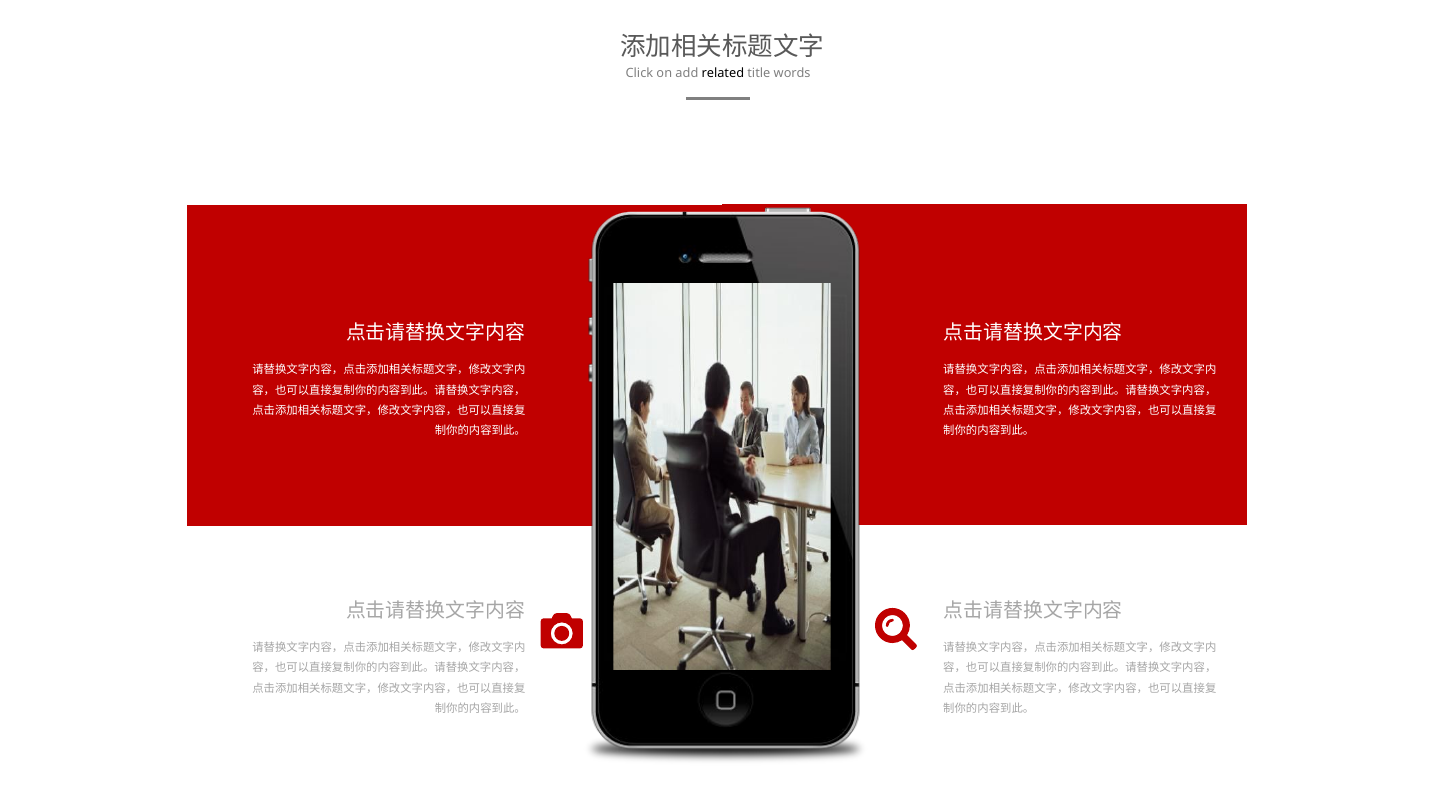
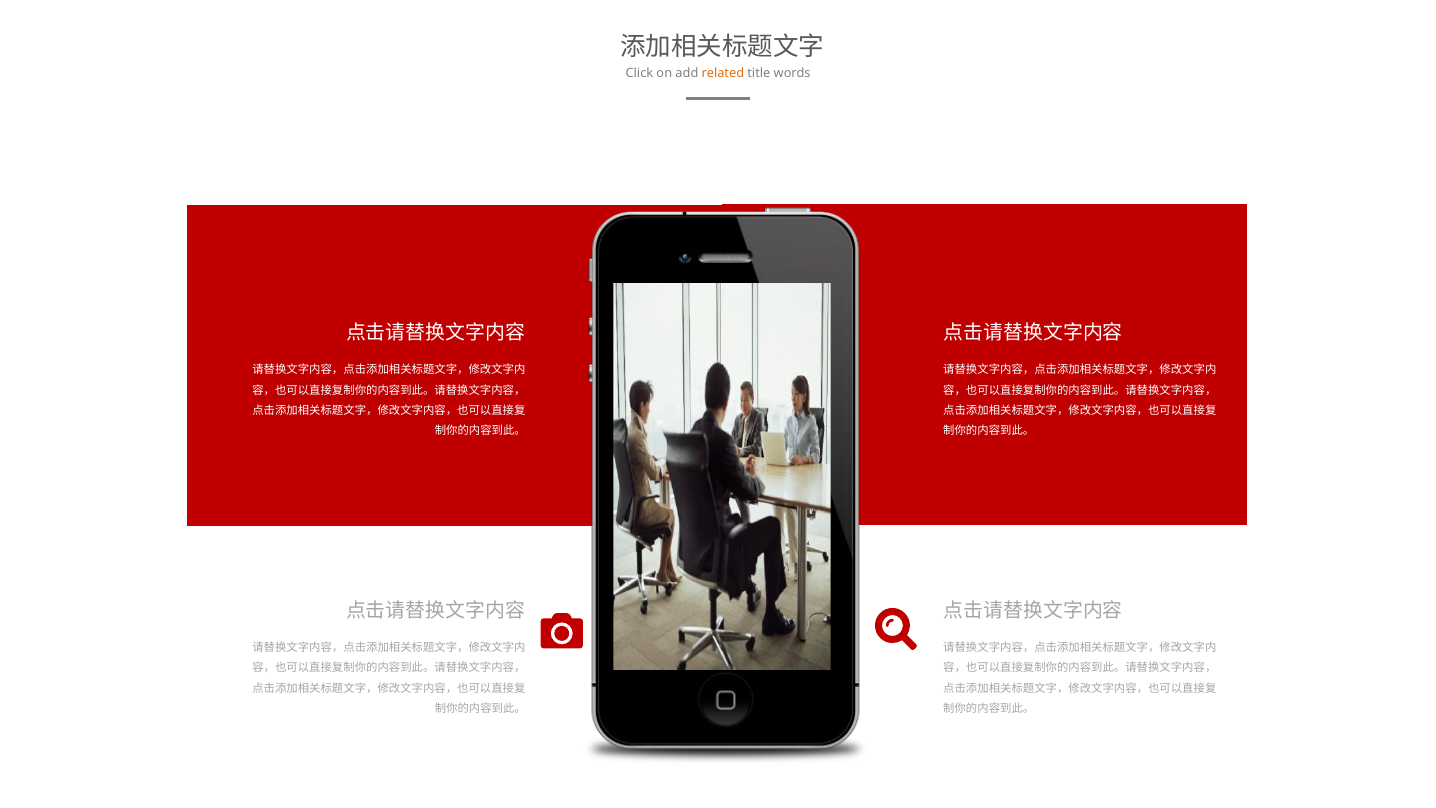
related colour: black -> orange (723, 73)
